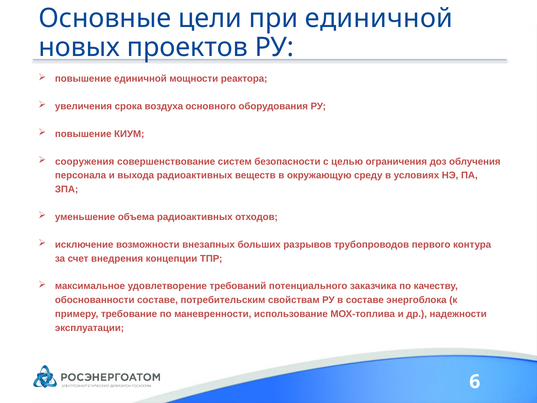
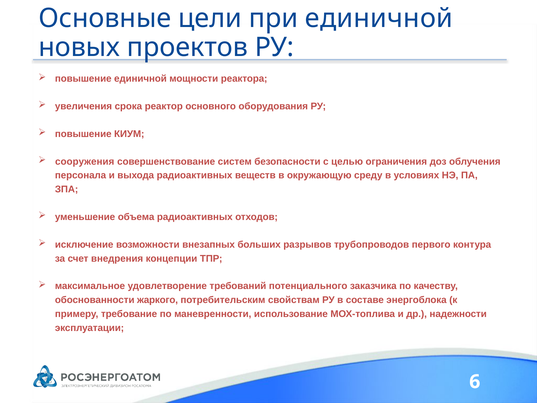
воздуха: воздуха -> реактор (164, 106)
обоснованности составе: составе -> жаркого (158, 300)
